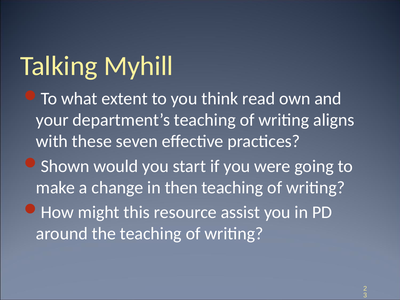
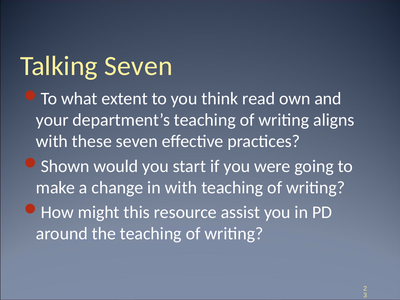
Talking Myhill: Myhill -> Seven (138, 66)
in then: then -> with (181, 187)
